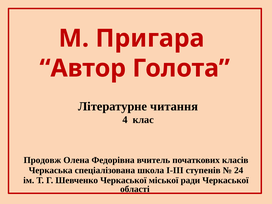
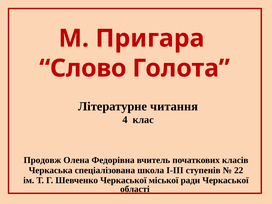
Автор: Автор -> Слово (83, 68)
24: 24 -> 22 (239, 170)
